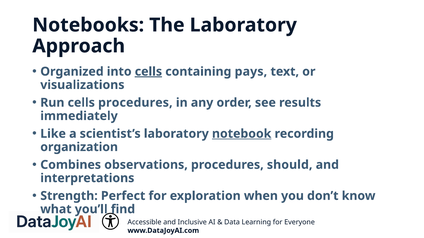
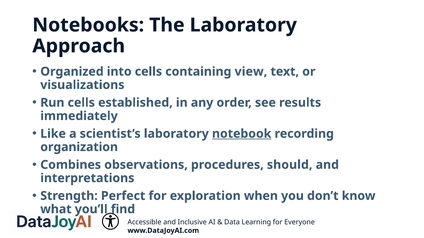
cells underline: present -> none (148, 72)
pays: pays -> view (251, 72)
cells procedures: procedures -> established (135, 103)
